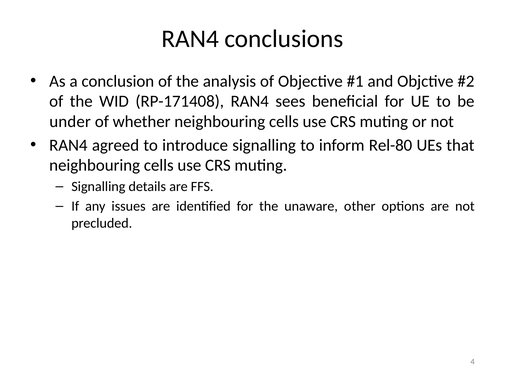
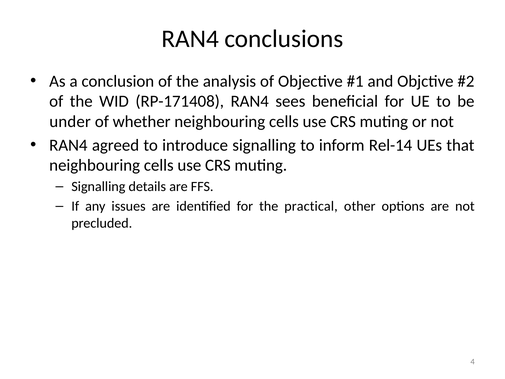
Rel-80: Rel-80 -> Rel-14 (391, 145)
unaware: unaware -> practical (311, 206)
